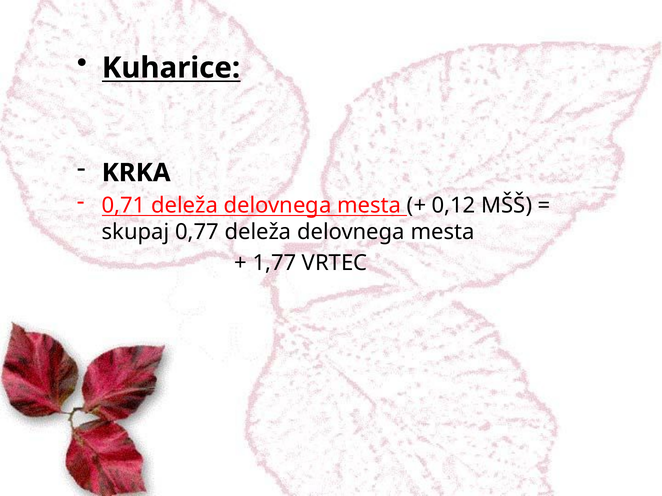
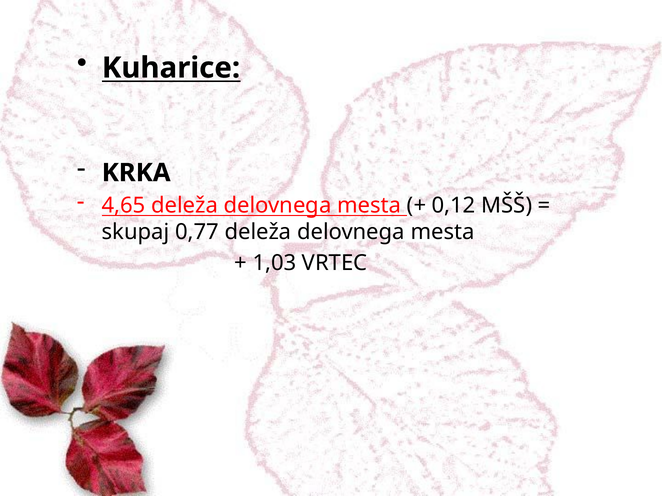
0,71: 0,71 -> 4,65 (124, 206)
1,77: 1,77 -> 1,03 (274, 263)
